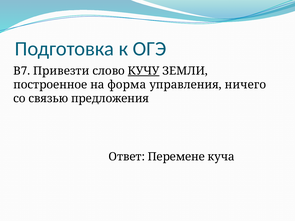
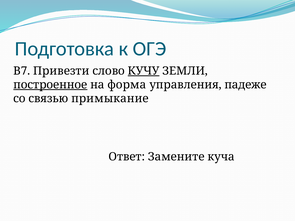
построенное underline: none -> present (50, 85)
ничего: ничего -> падеже (246, 85)
предложения: предложения -> примыкание (110, 99)
Перемене: Перемене -> Замените (176, 157)
